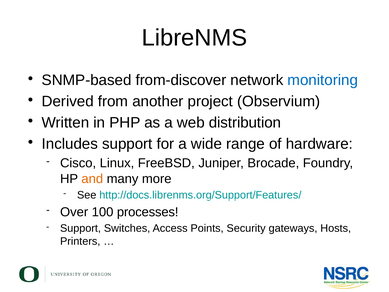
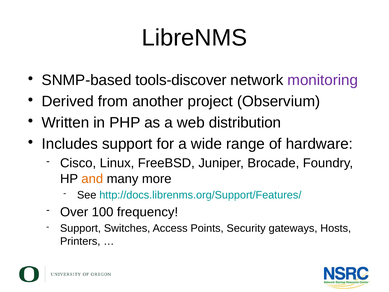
from-discover: from-discover -> tools-discover (181, 80)
monitoring colour: blue -> purple (323, 80)
processes: processes -> frequency (148, 212)
